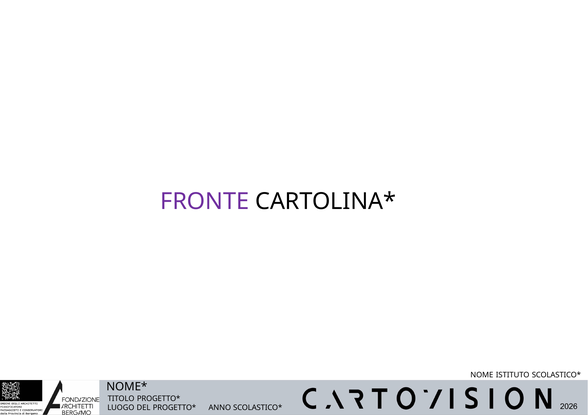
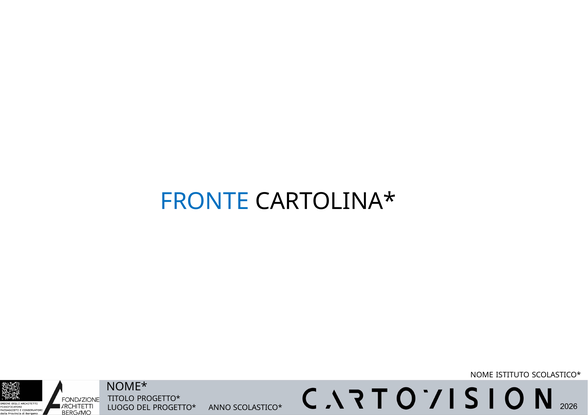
FRONTE colour: purple -> blue (205, 202)
